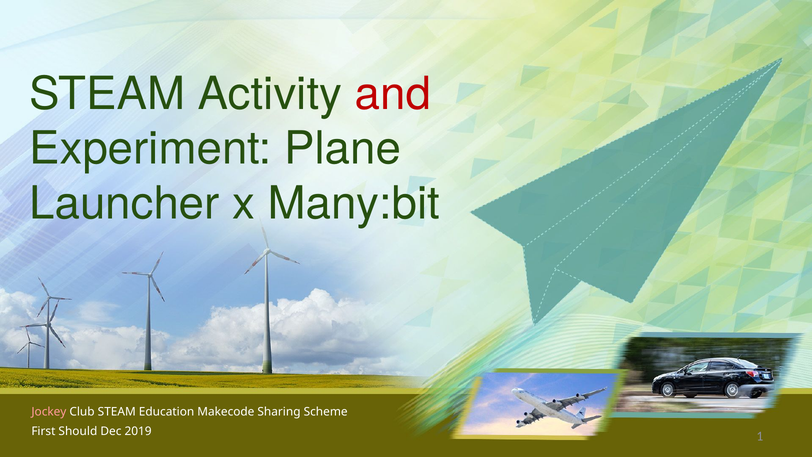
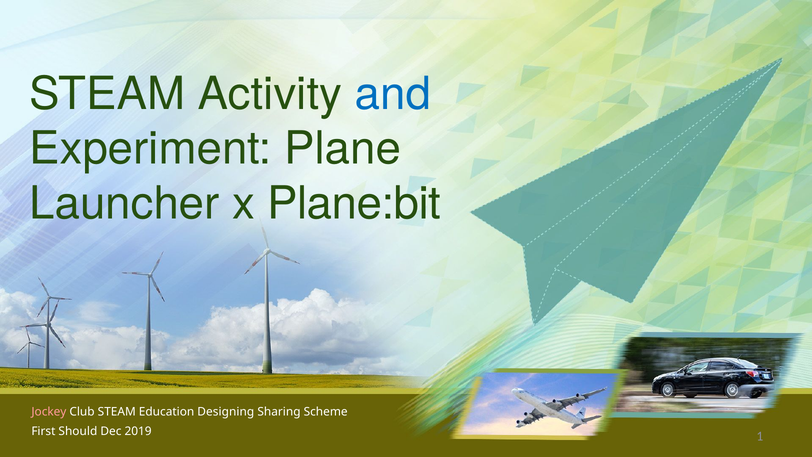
and colour: red -> blue (393, 94)
Many:bit: Many:bit -> Plane:bit (354, 204)
Makecode: Makecode -> Designing (226, 412)
